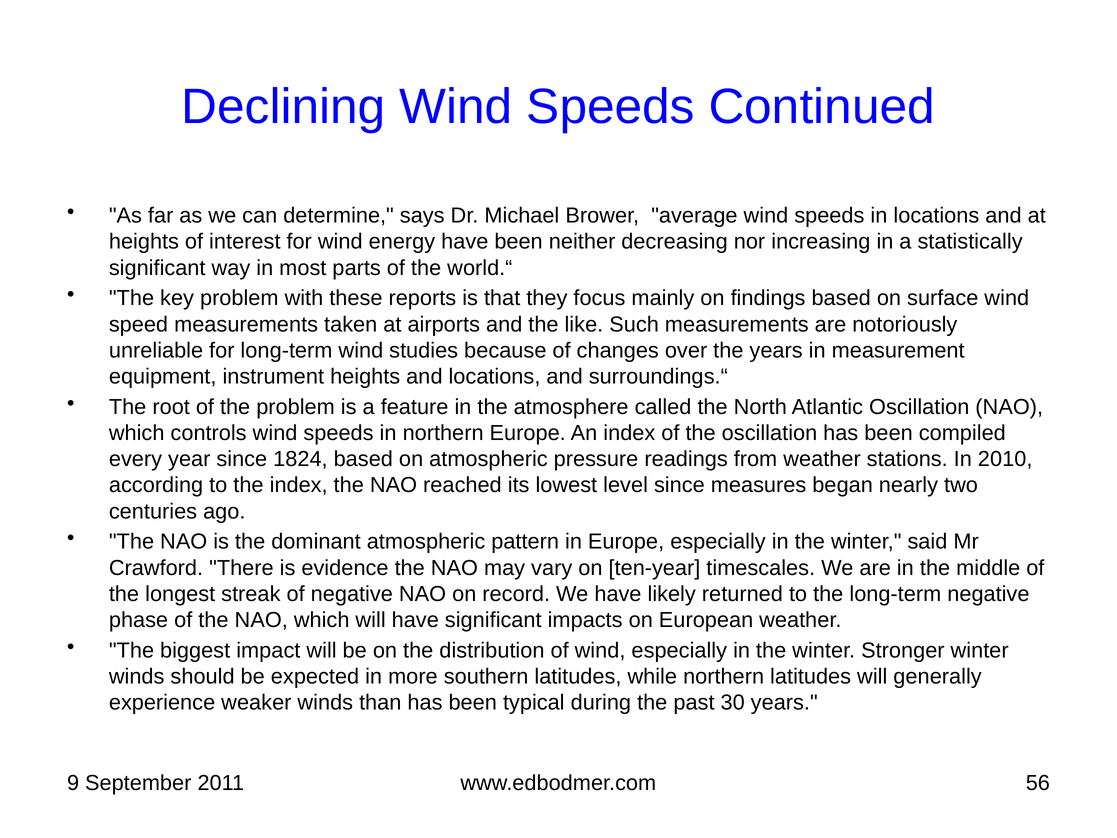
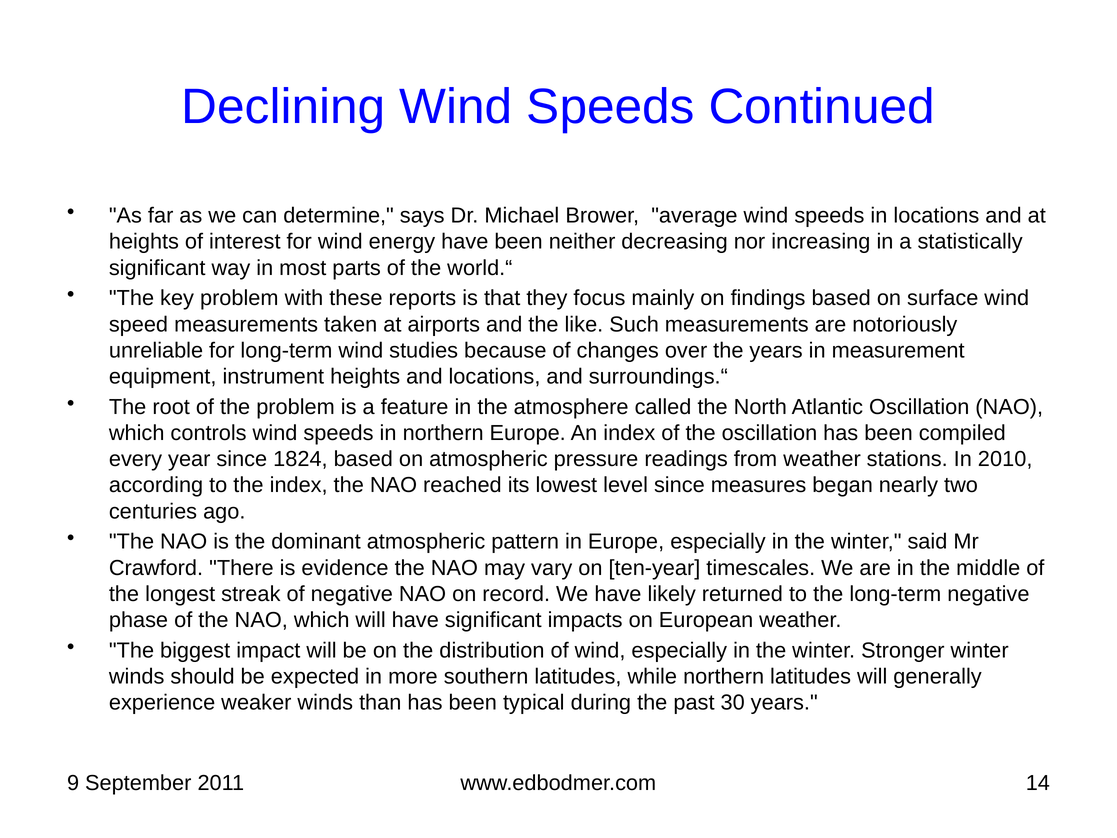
56: 56 -> 14 (1038, 783)
